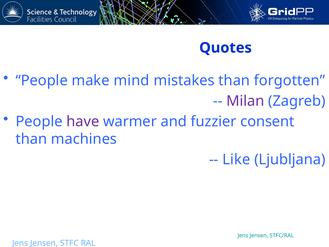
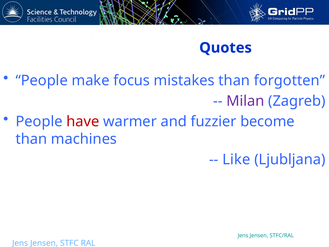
mind: mind -> focus (132, 80)
have colour: purple -> red (83, 121)
consent: consent -> become (267, 121)
